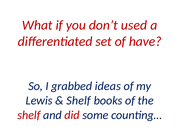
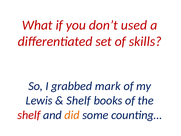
have: have -> skills (145, 41)
ideas: ideas -> mark (108, 86)
did colour: red -> orange (72, 115)
